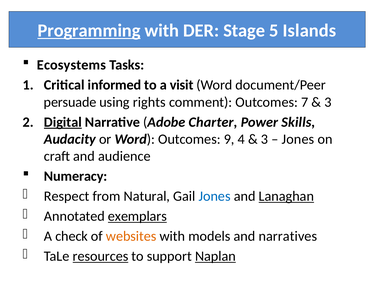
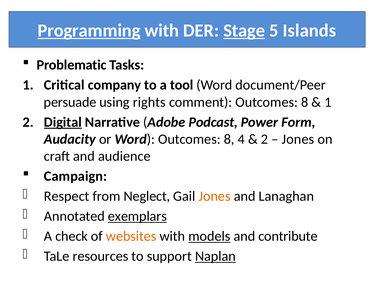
Stage underline: none -> present (244, 31)
Ecosystems: Ecosystems -> Problematic (72, 65)
informed: informed -> company (114, 85)
visit: visit -> tool (182, 85)
comment Outcomes 7: 7 -> 8 (305, 102)
3: 3 -> 1 (328, 102)
Charter: Charter -> Podcast (213, 122)
Skills: Skills -> Form (298, 122)
Word Outcomes 9: 9 -> 8 (229, 139)
3: 3 -> 2 (265, 139)
Numeracy: Numeracy -> Campaign (76, 176)
Natural: Natural -> Neglect (147, 196)
Jones colour: blue -> orange (215, 196)
Lanaghan underline: present -> none (286, 196)
models underline: none -> present (209, 236)
narratives: narratives -> contribute (288, 236)
resources underline: present -> none (101, 256)
